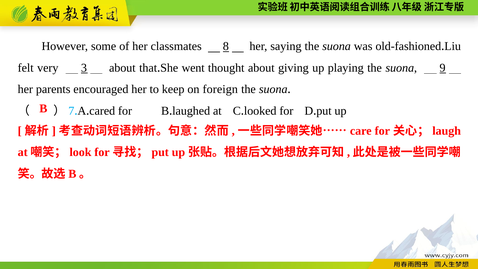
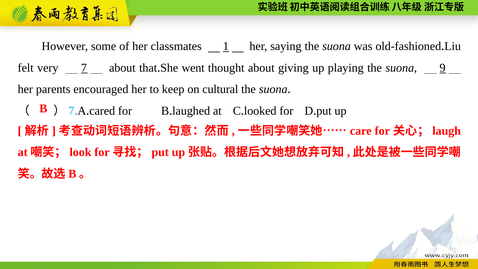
8: 8 -> 1 (226, 46)
3: 3 -> 7 (84, 68)
foreign: foreign -> cultural (220, 89)
